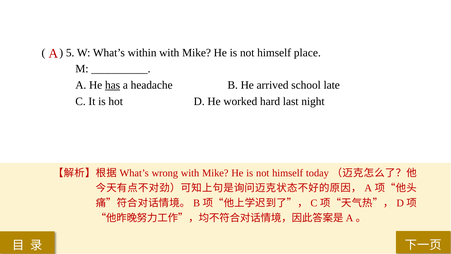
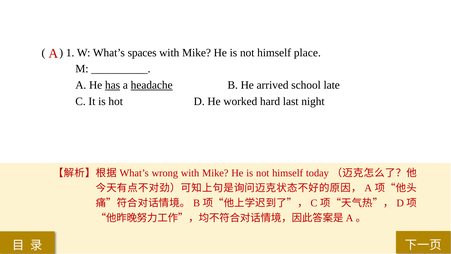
5: 5 -> 1 (70, 53)
within: within -> spaces (142, 53)
headache underline: none -> present (152, 85)
